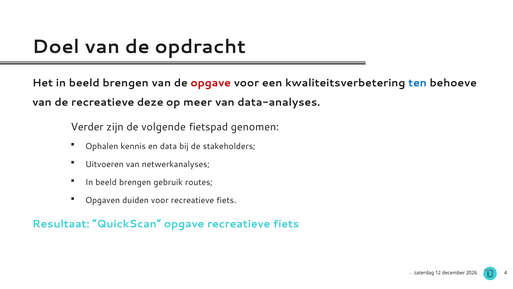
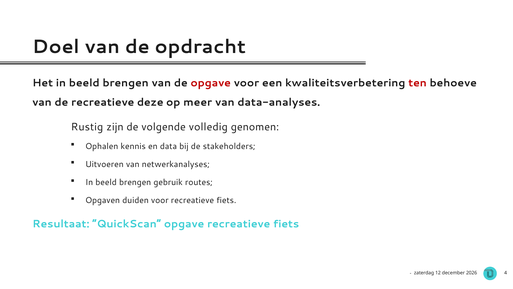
ten colour: blue -> red (417, 83)
Verder: Verder -> Rustig (87, 127)
fietspad: fietspad -> volledig (208, 127)
